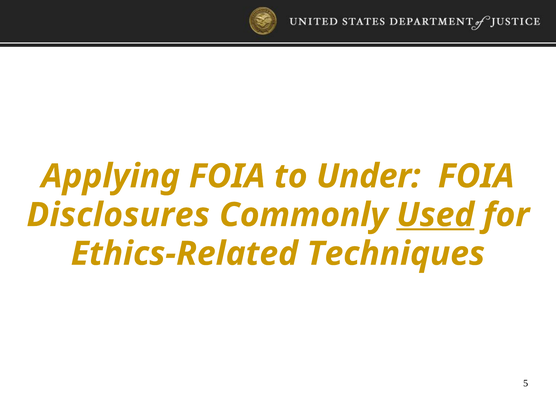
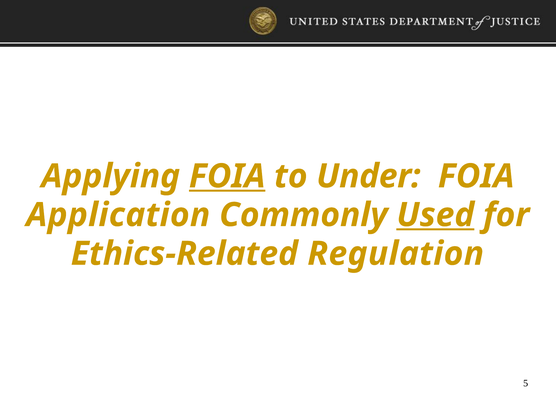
FOIA underline: none -> present (227, 176)
Disclosures: Disclosures -> Application (118, 215)
Techniques: Techniques -> Regulation (396, 254)
